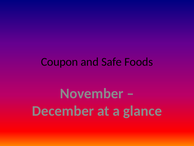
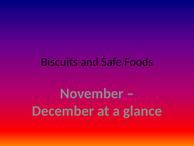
Coupon: Coupon -> Biscuits (59, 62)
